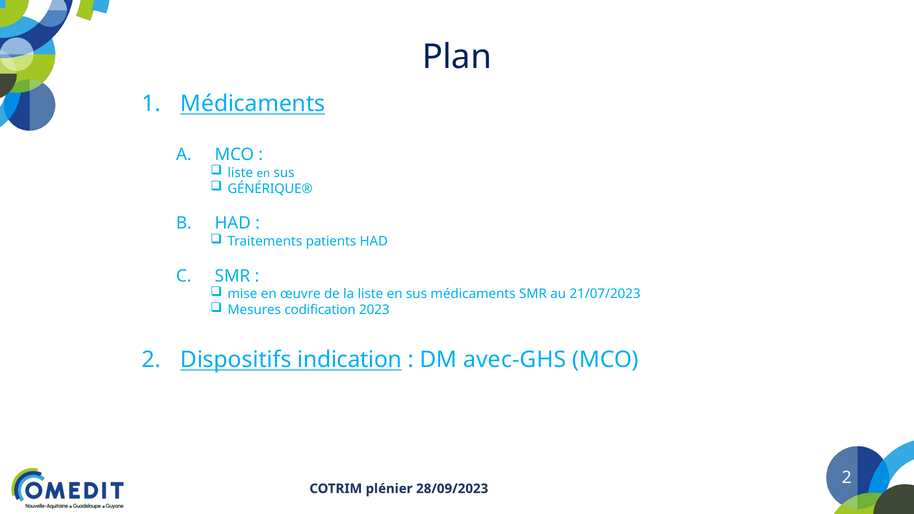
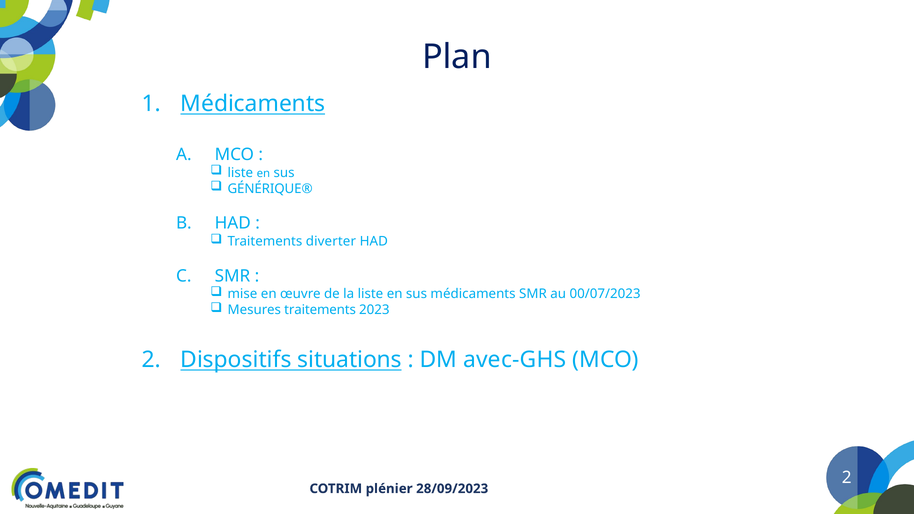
patients: patients -> diverter (331, 241)
21/07/2023: 21/07/2023 -> 00/07/2023 (605, 294)
Mesures codification: codification -> traitements (320, 310)
indication: indication -> situations (350, 360)
